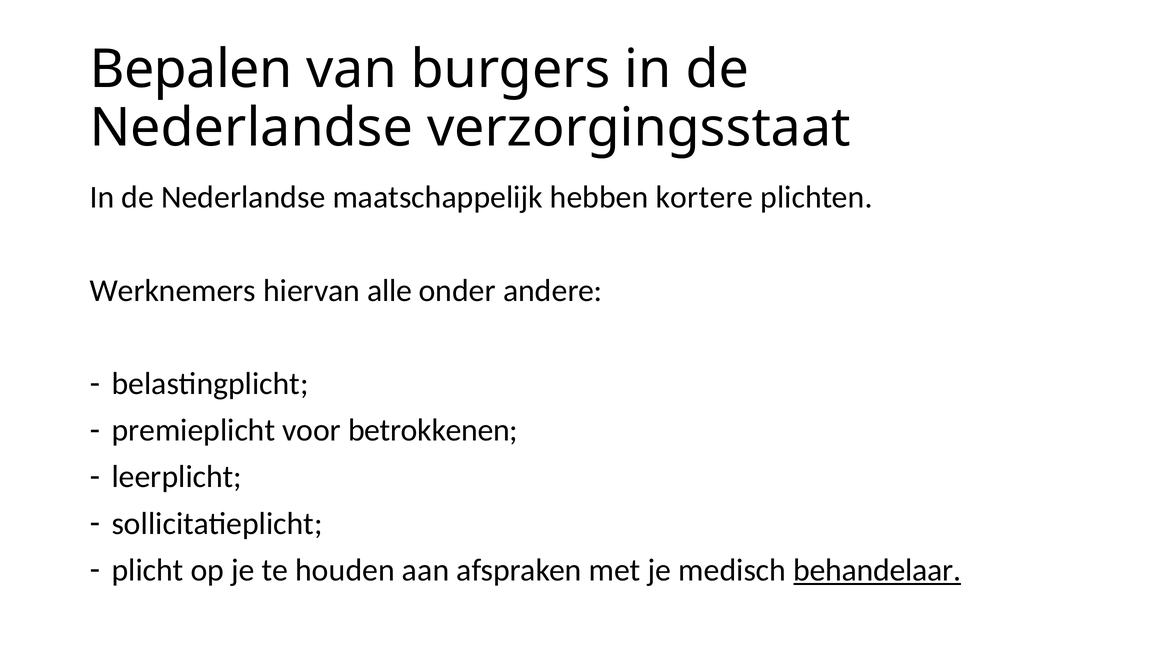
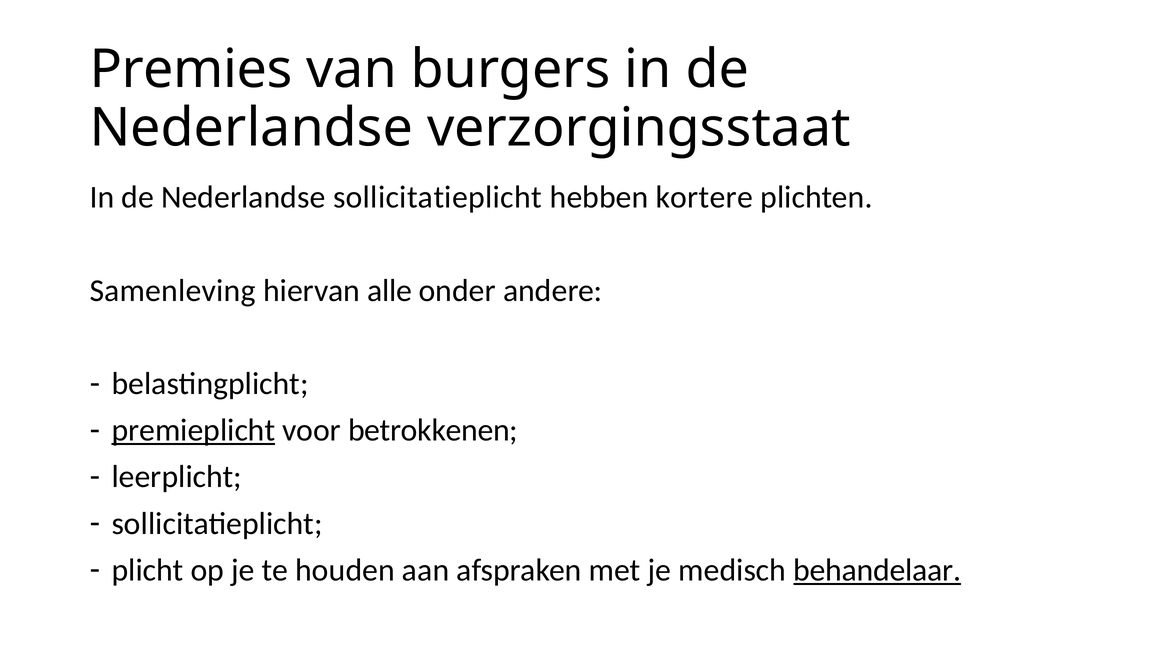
Bepalen: Bepalen -> Premies (191, 70)
Nederlandse maatschappelijk: maatschappelijk -> sollicitatieplicht (437, 197)
Werknemers: Werknemers -> Samenleving (173, 291)
premieplicht underline: none -> present (193, 430)
